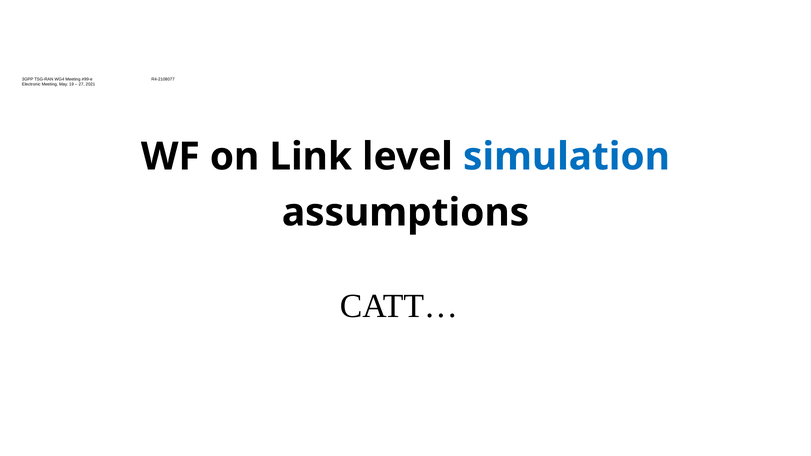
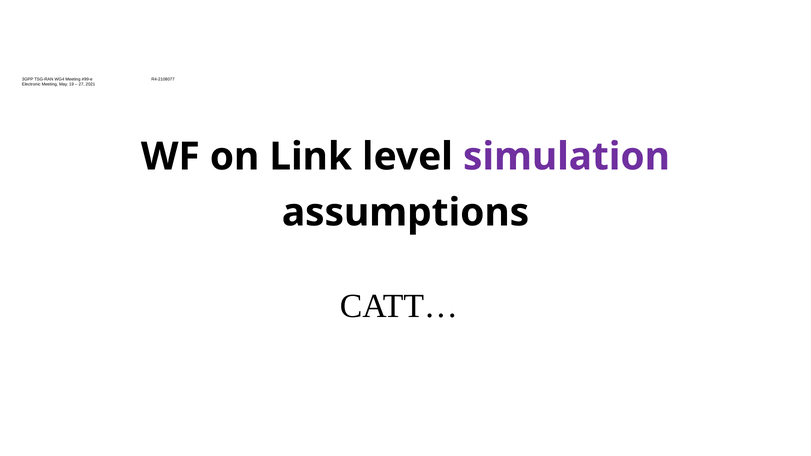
simulation colour: blue -> purple (566, 157)
